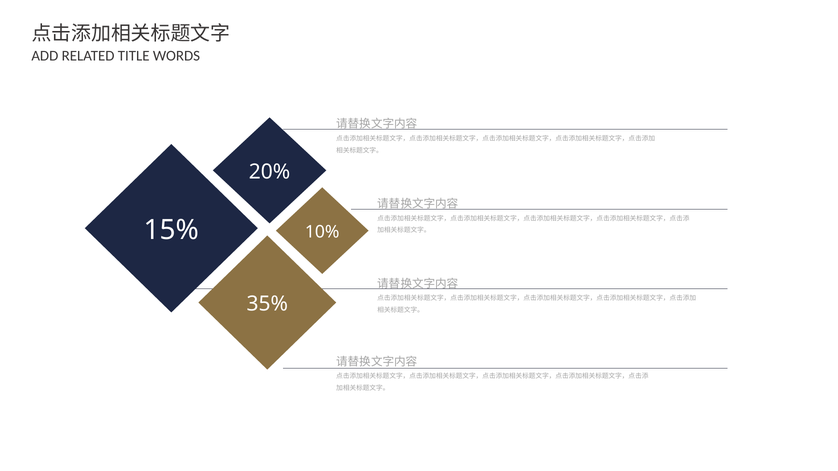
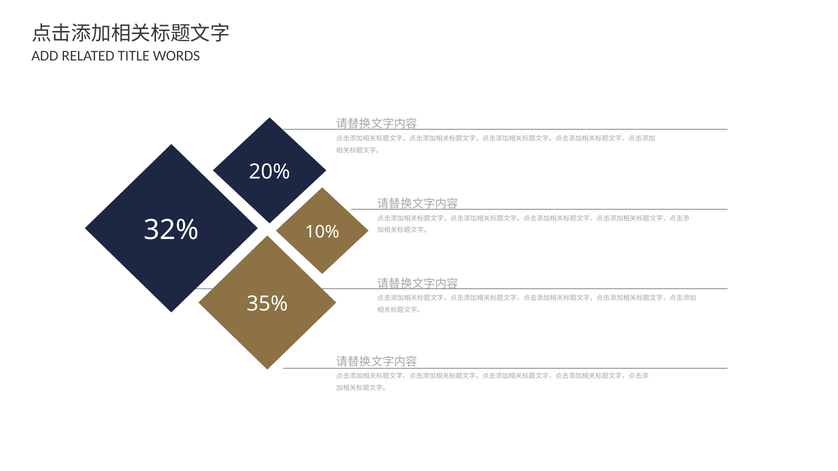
15%: 15% -> 32% (171, 230)
